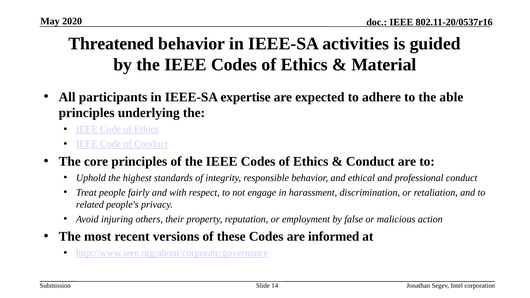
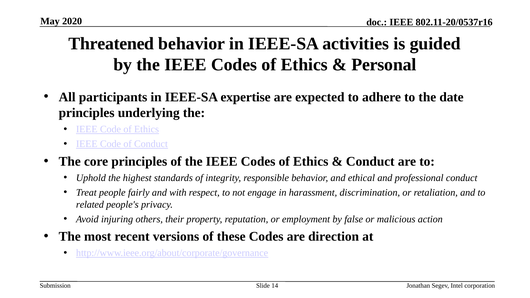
Material: Material -> Personal (384, 65)
able: able -> date (452, 97)
informed: informed -> direction (334, 237)
